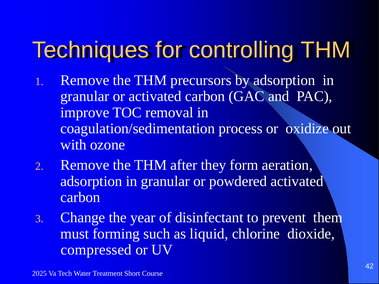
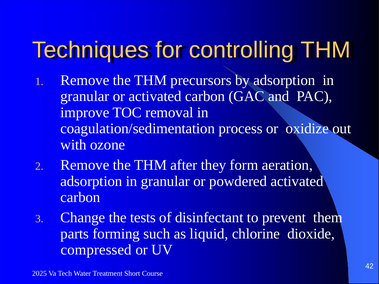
year: year -> tests (143, 218)
must: must -> parts (75, 234)
